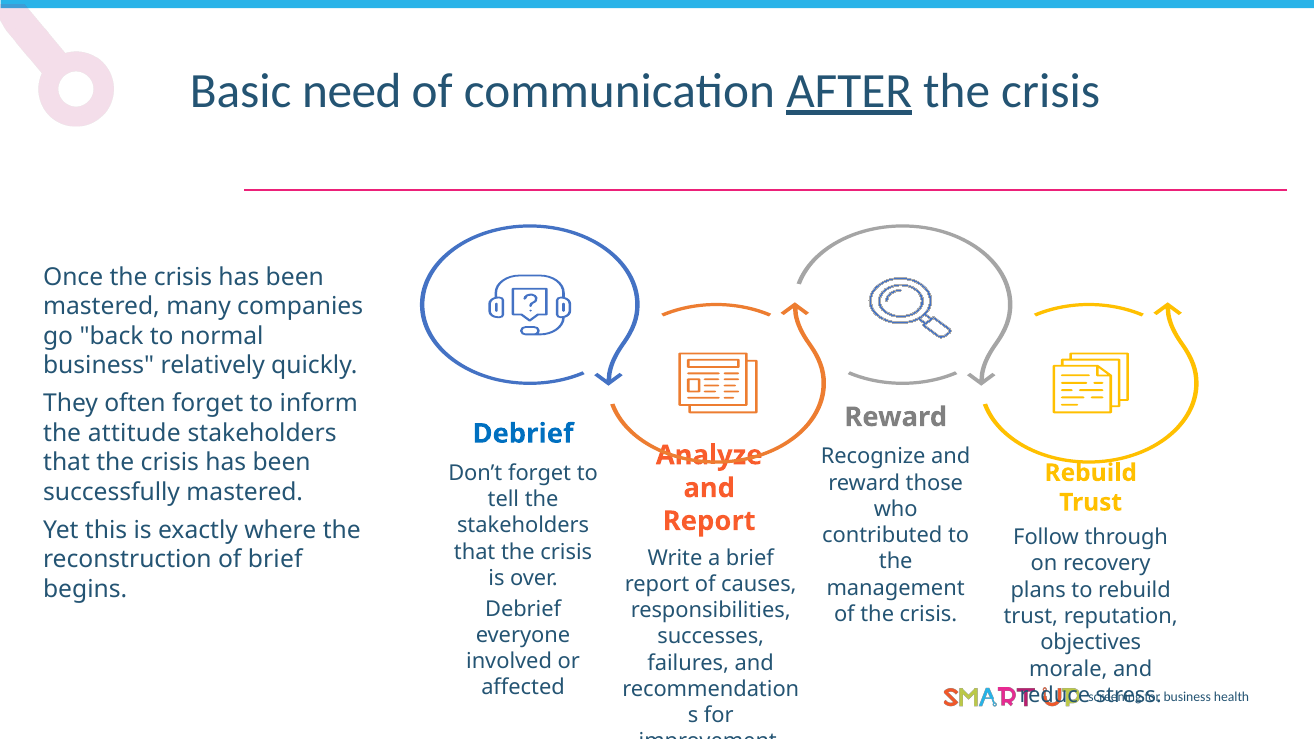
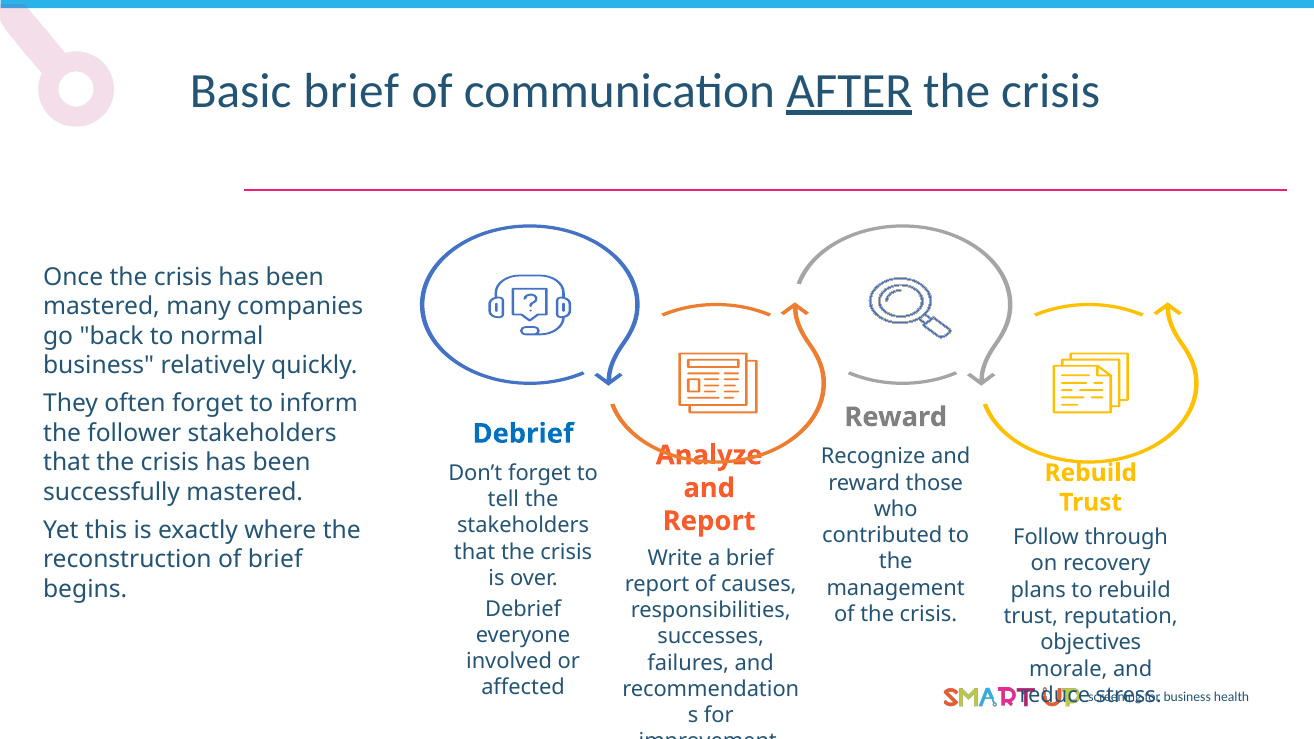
Basic need: need -> brief (351, 91)
attitude: attitude -> follower (134, 433)
